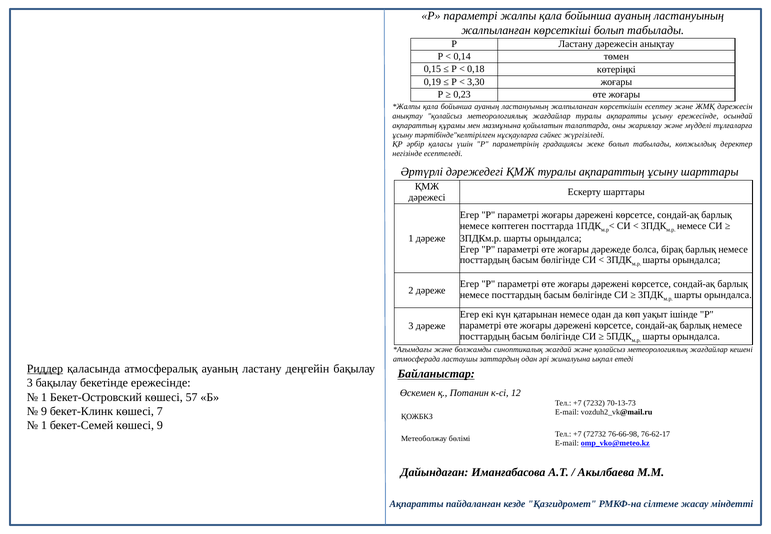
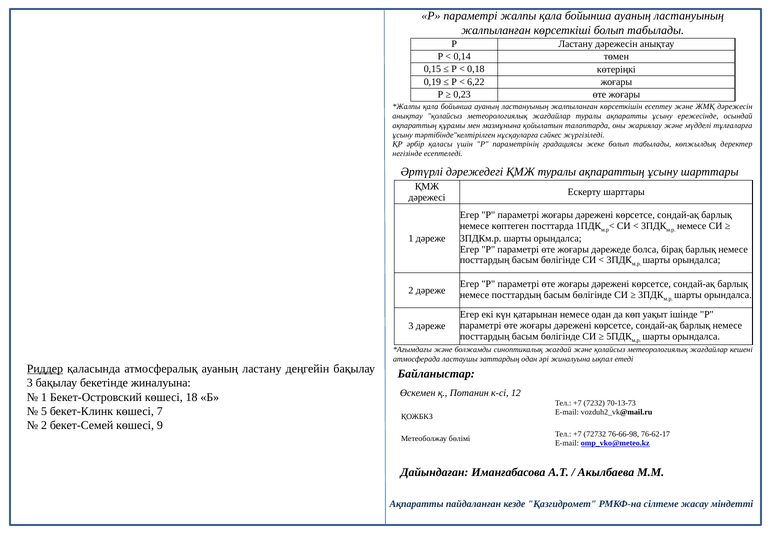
3,30: 3,30 -> 6,22 (476, 82)
Байланыстар underline: present -> none (436, 374)
бекетінде ережесінде: ережесінде -> жиналуына (161, 383)
57: 57 -> 18 (192, 397)
9: 9 -> 5 (44, 411)
1: 1 -> 2 (44, 425)
